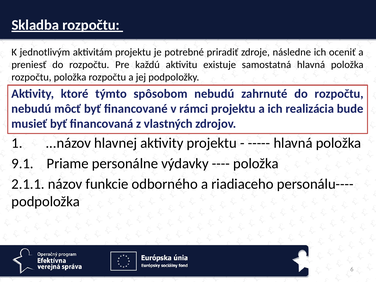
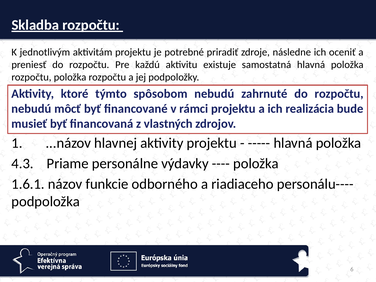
9.1: 9.1 -> 4.3 (23, 164)
2.1.1: 2.1.1 -> 1.6.1 (28, 184)
